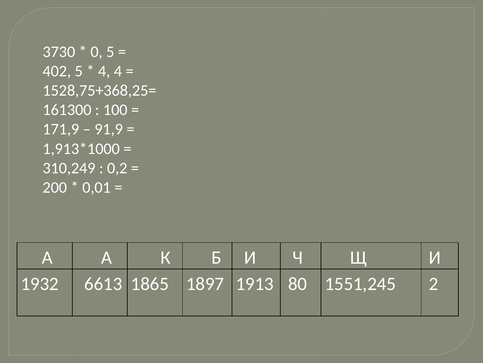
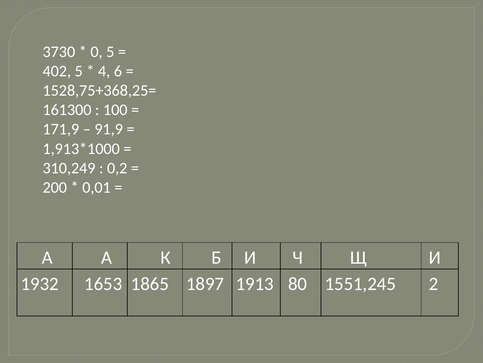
4 4: 4 -> 6 (118, 71)
6613: 6613 -> 1653 (103, 284)
